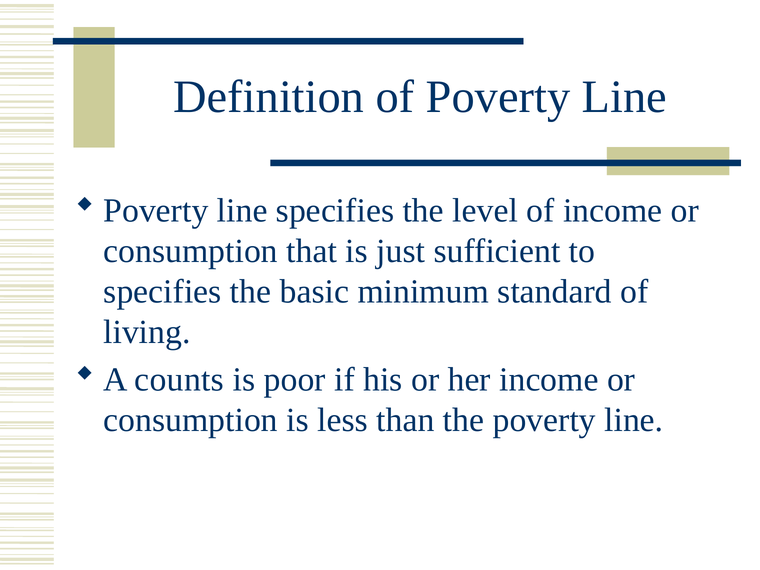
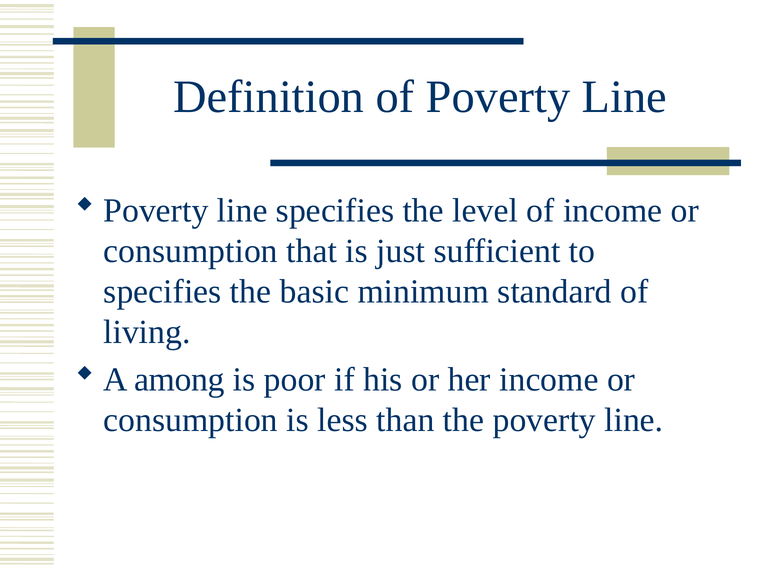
counts: counts -> among (180, 379)
